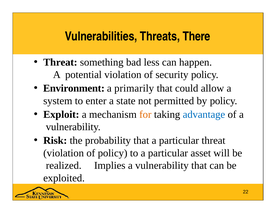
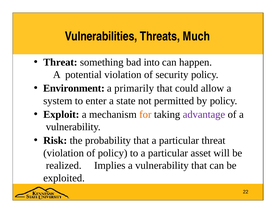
There: There -> Much (196, 36)
less: less -> into (152, 62)
advantage colour: blue -> purple (204, 115)
